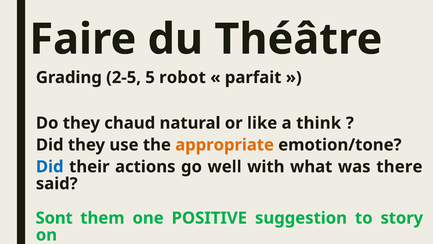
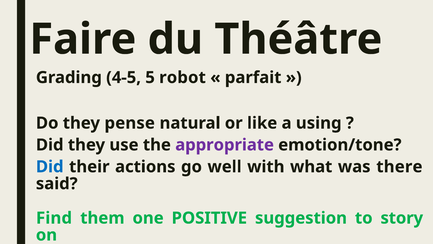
2-5: 2-5 -> 4-5 (124, 77)
chaud: chaud -> pense (130, 123)
think: think -> using (319, 123)
appropriate colour: orange -> purple (225, 145)
Sont: Sont -> Find (54, 218)
